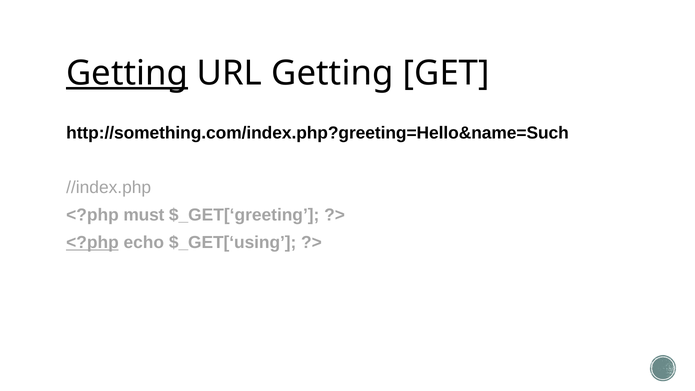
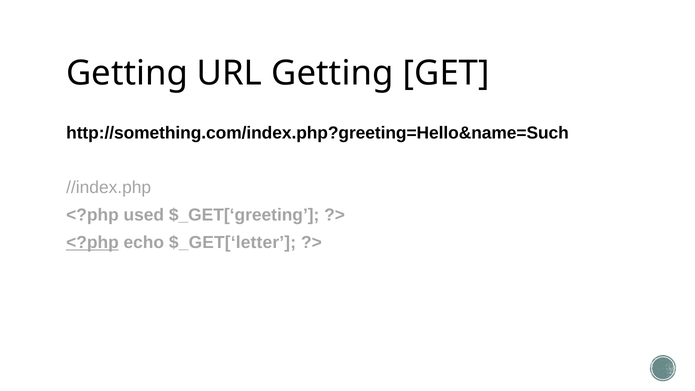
Getting underline: present -> none (127, 73)
must: must -> used (144, 215)
$_GET[‘using: $_GET[‘using -> $_GET[‘letter (233, 243)
